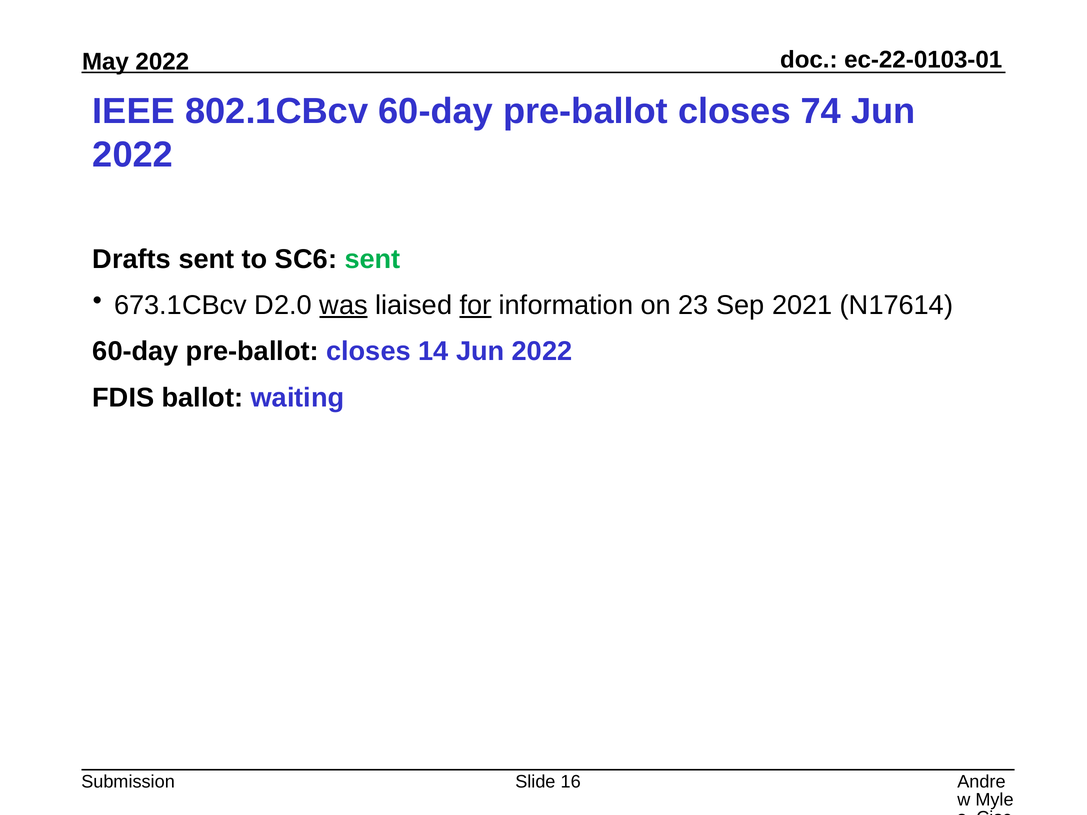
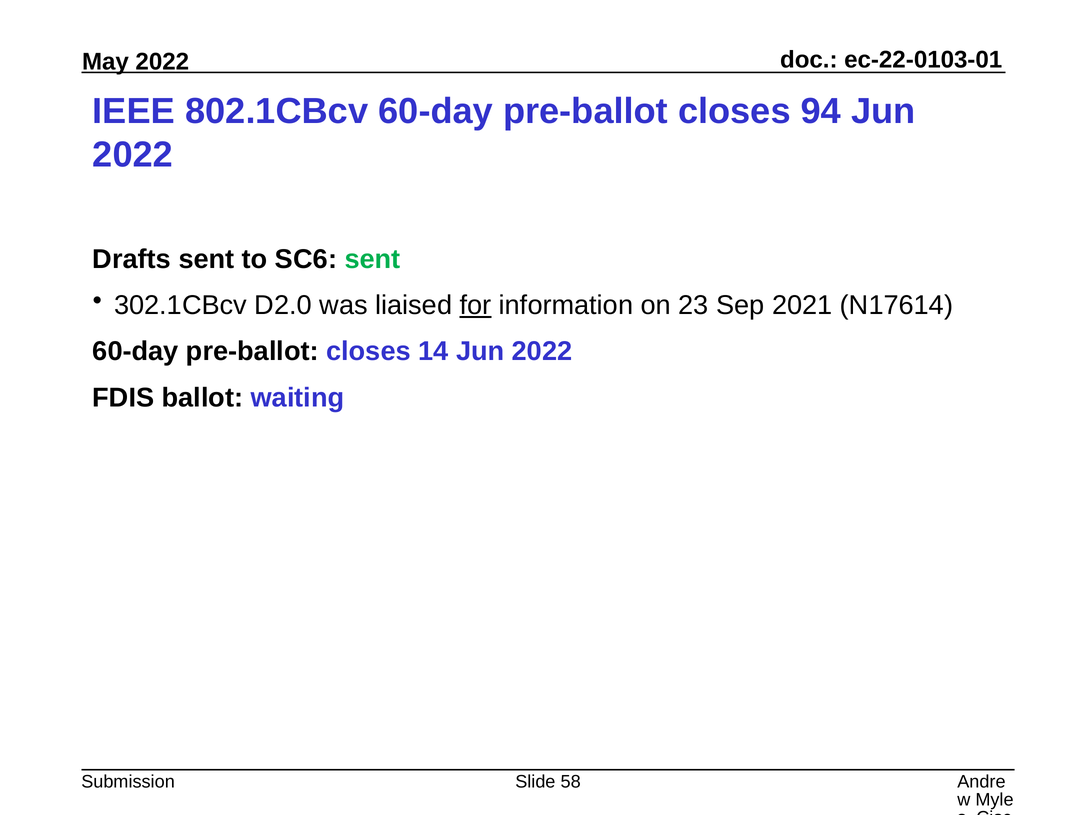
74: 74 -> 94 (821, 111)
673.1CBcv: 673.1CBcv -> 302.1CBcv (181, 305)
was underline: present -> none (344, 305)
16: 16 -> 58 (571, 782)
